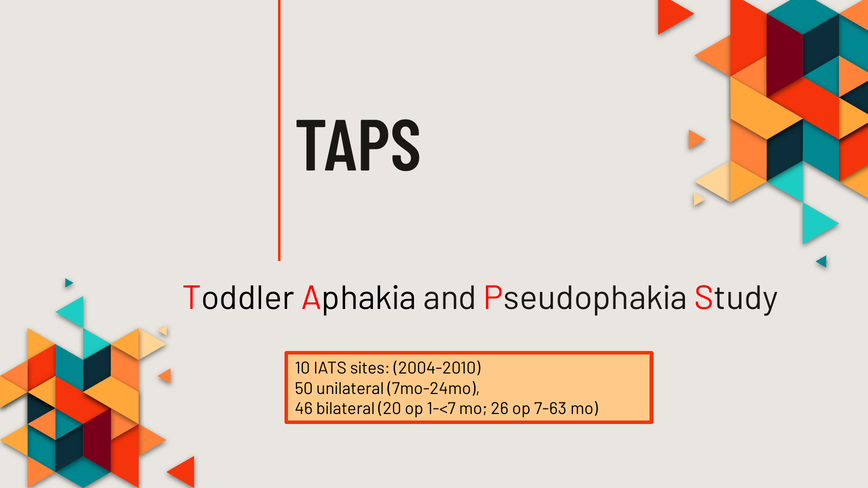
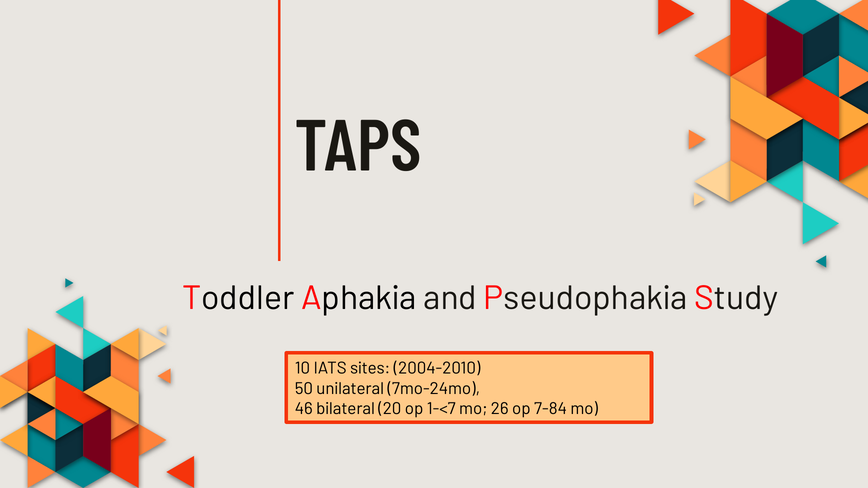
7-63: 7-63 -> 7-84 (550, 409)
